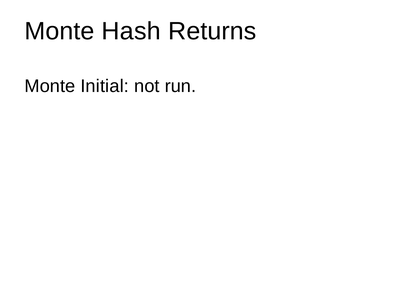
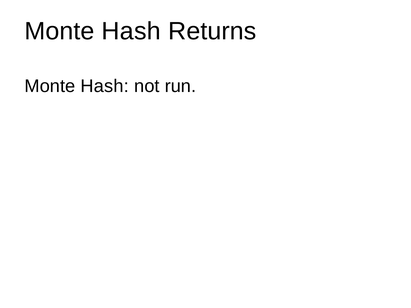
Initial: Initial -> Hash (105, 86)
